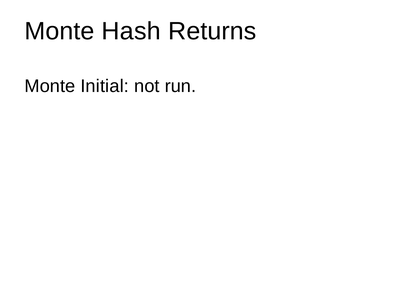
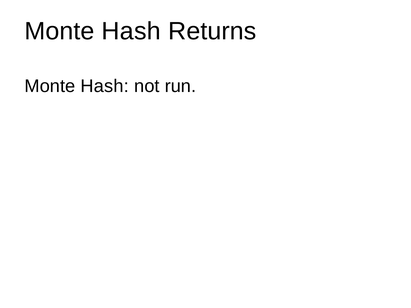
Initial: Initial -> Hash (105, 86)
